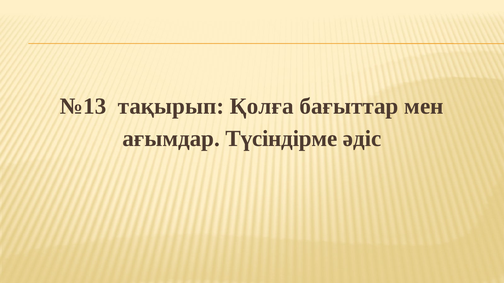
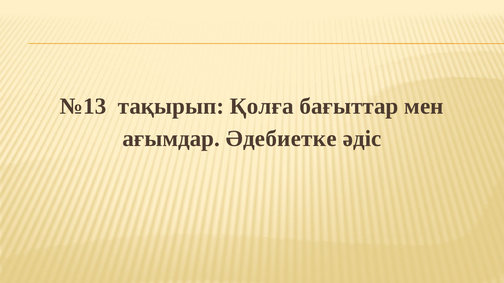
Түсіндірме: Түсіндірме -> Әдебиетке (281, 139)
